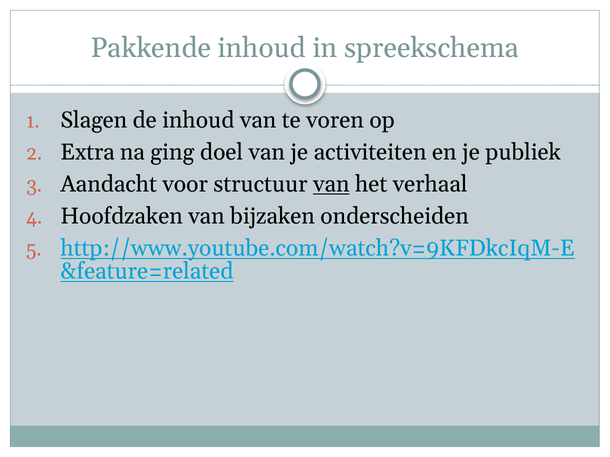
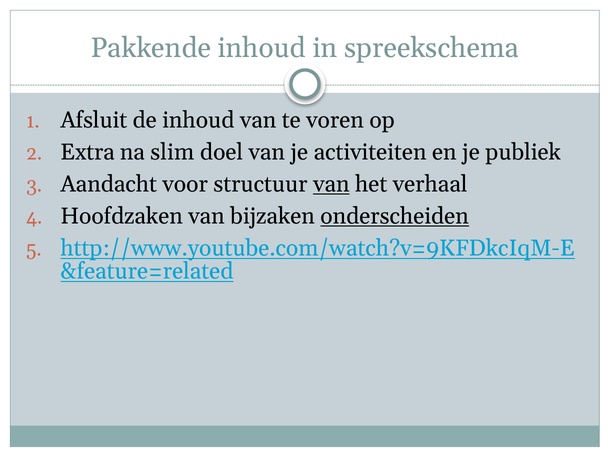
Slagen: Slagen -> Afsluit (94, 120)
ging: ging -> slim (172, 152)
onderscheiden underline: none -> present (395, 216)
